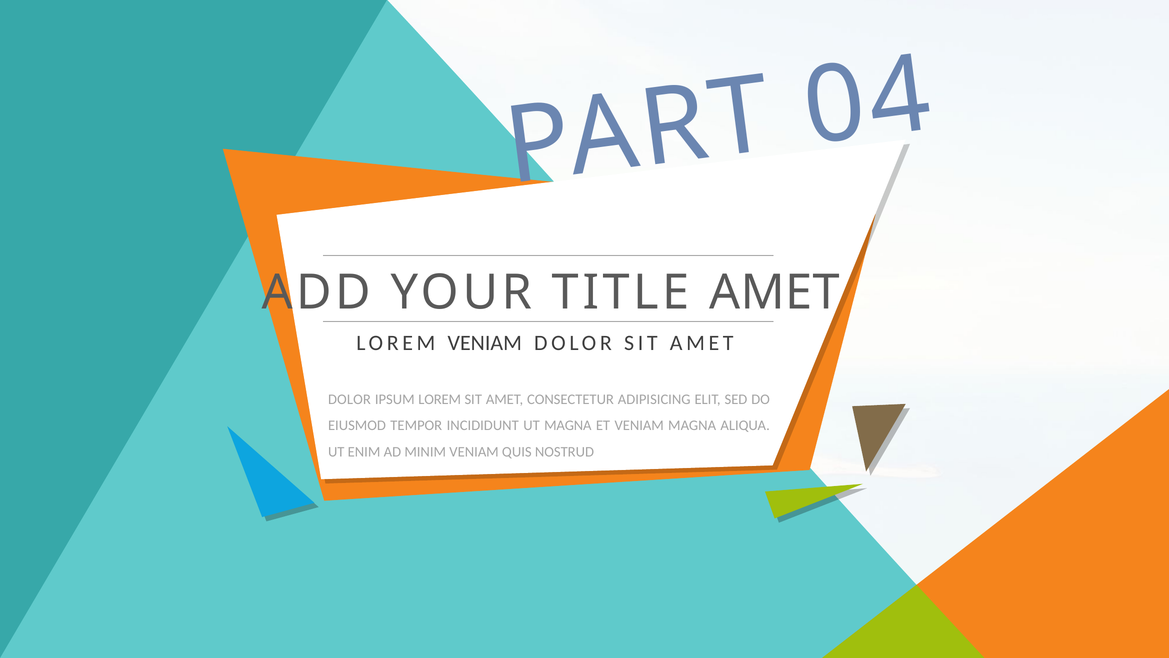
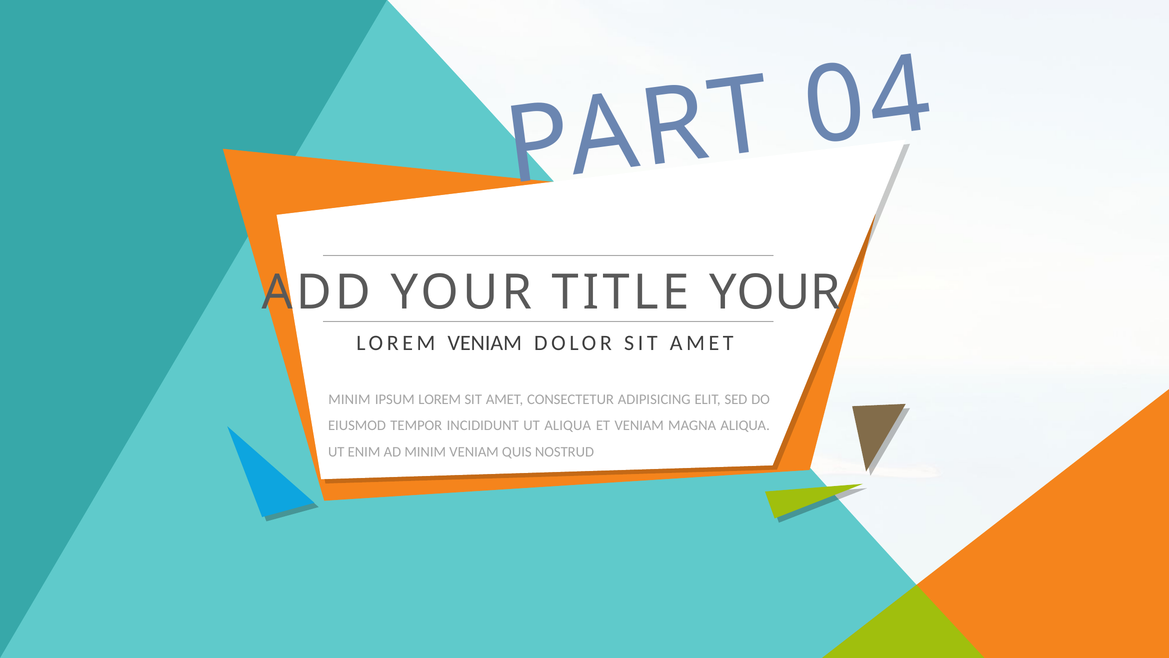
TITLE AMET: AMET -> YOUR (775, 292)
DOLOR: DOLOR -> MINIM (349, 399)
UT MAGNA: MAGNA -> ALIQUA (568, 425)
